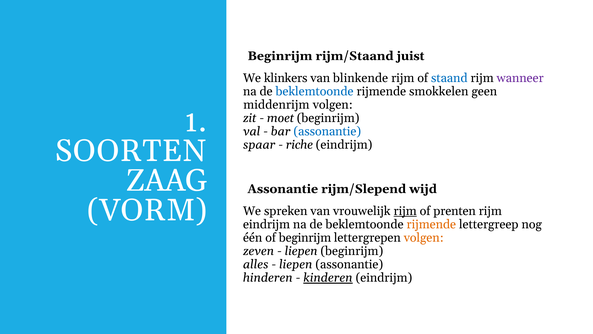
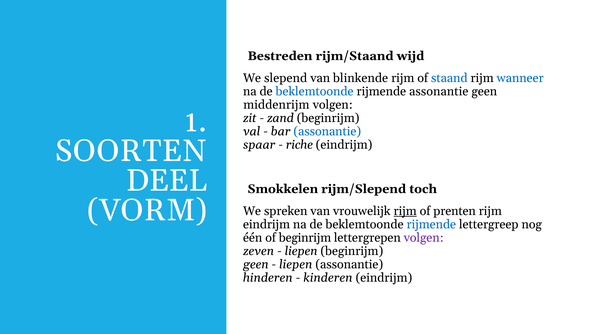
Beginrijm: Beginrijm -> Bestreden (280, 56)
juist: juist -> wijd (411, 56)
klinkers: klinkers -> slepend (286, 78)
wanneer colour: purple -> blue (520, 78)
rijmende smokkelen: smokkelen -> assonantie (439, 91)
moet: moet -> zand (280, 118)
ZAAG: ZAAG -> DEEL (167, 180)
Assonantie: Assonantie -> Smokkelen (283, 189)
wijd: wijd -> toch (423, 189)
rijmende colour: orange -> blue (431, 224)
volgen colour: orange -> purple (424, 237)
alles: alles -> geen (256, 264)
kinderen underline: present -> none (328, 278)
